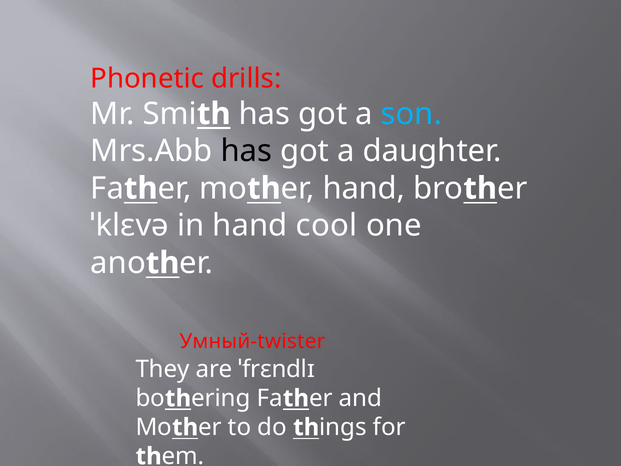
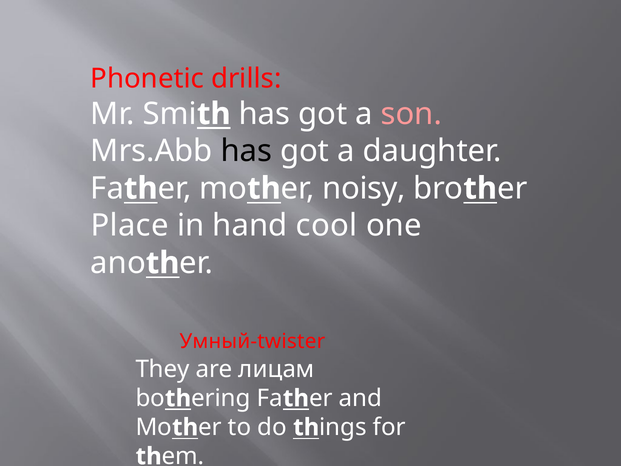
son colour: light blue -> pink (411, 114)
hand: hand -> noisy (364, 188)
ˈklɛvə: ˈklɛvə -> Place (130, 226)
ˈfrɛndlɪ: ˈfrɛndlɪ -> лицам (276, 369)
